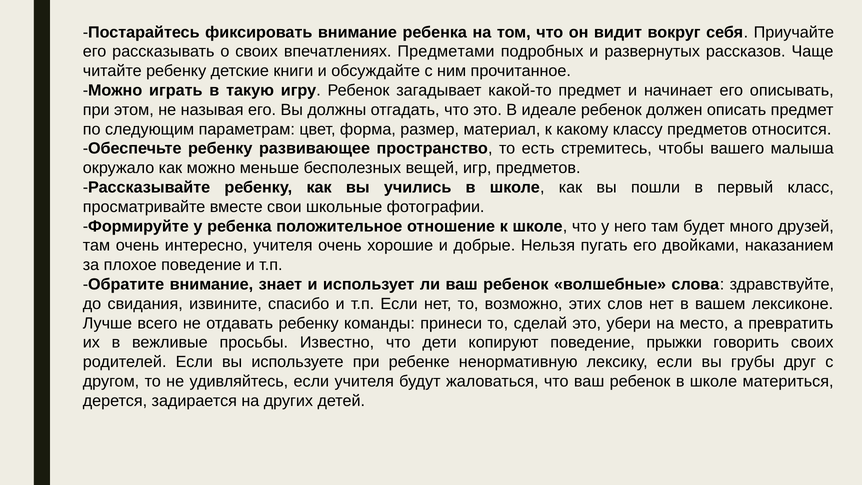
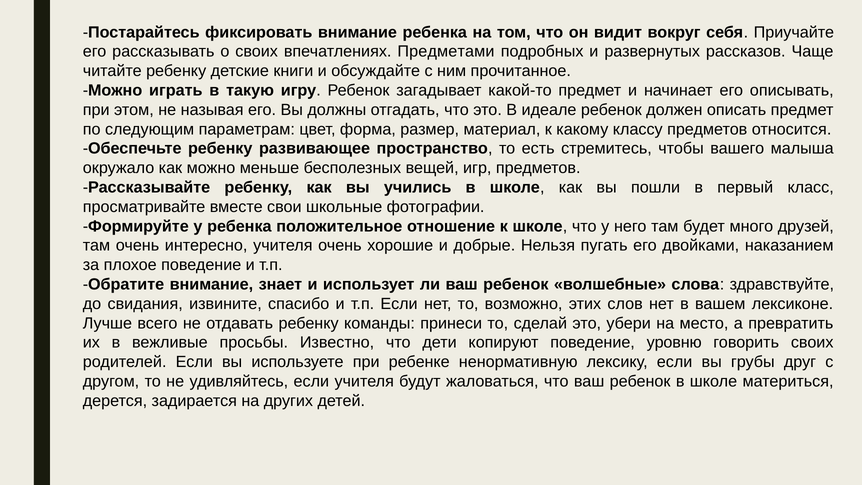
прыжки: прыжки -> уровню (674, 343)
